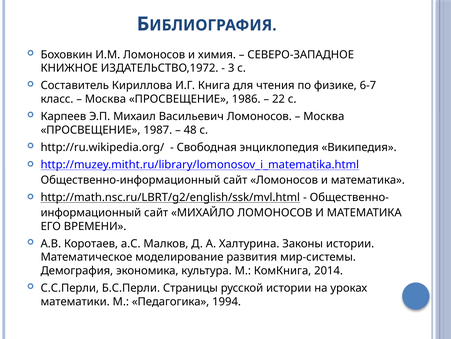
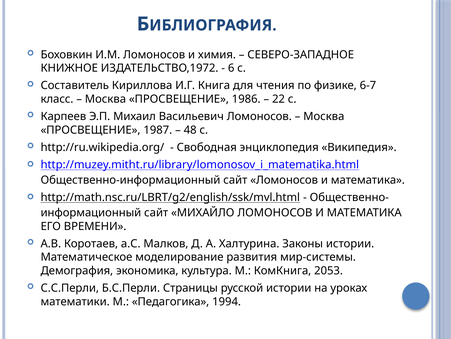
3: 3 -> 6 (231, 68)
2014: 2014 -> 2053 (329, 270)
